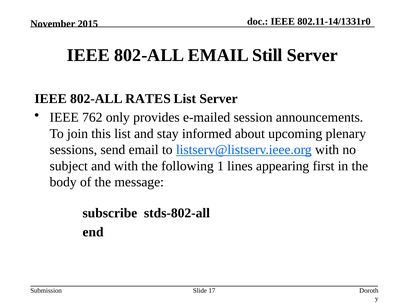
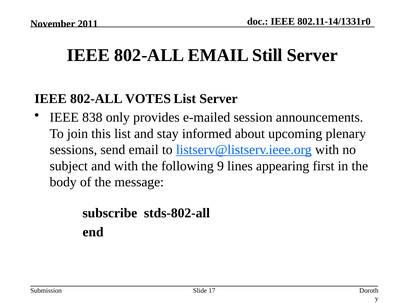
2015: 2015 -> 2011 (88, 24)
RATES: RATES -> VOTES (148, 99)
762: 762 -> 838 (92, 118)
1: 1 -> 9 (220, 166)
